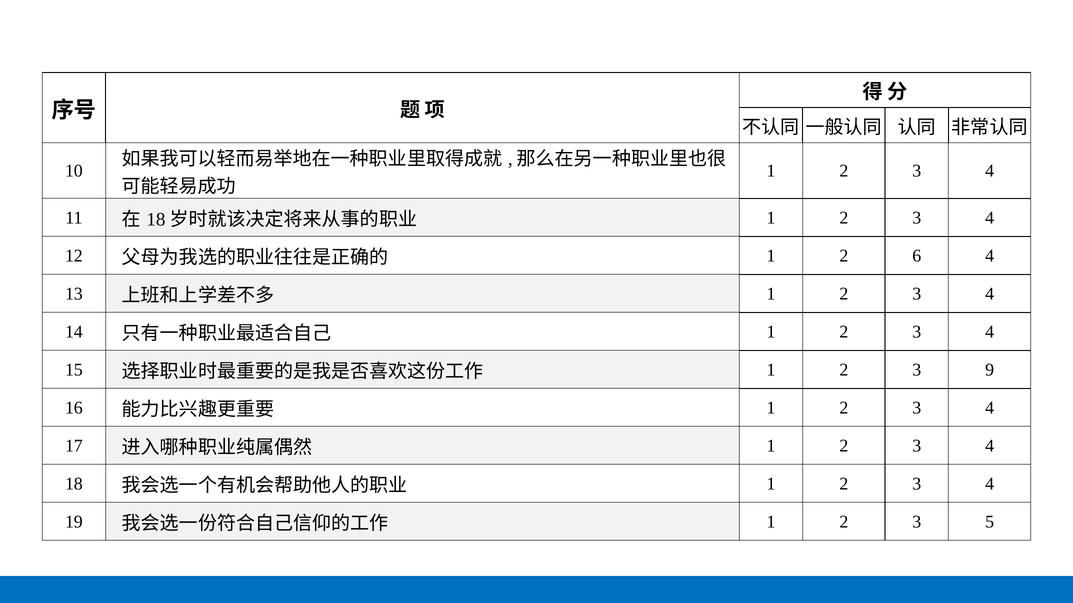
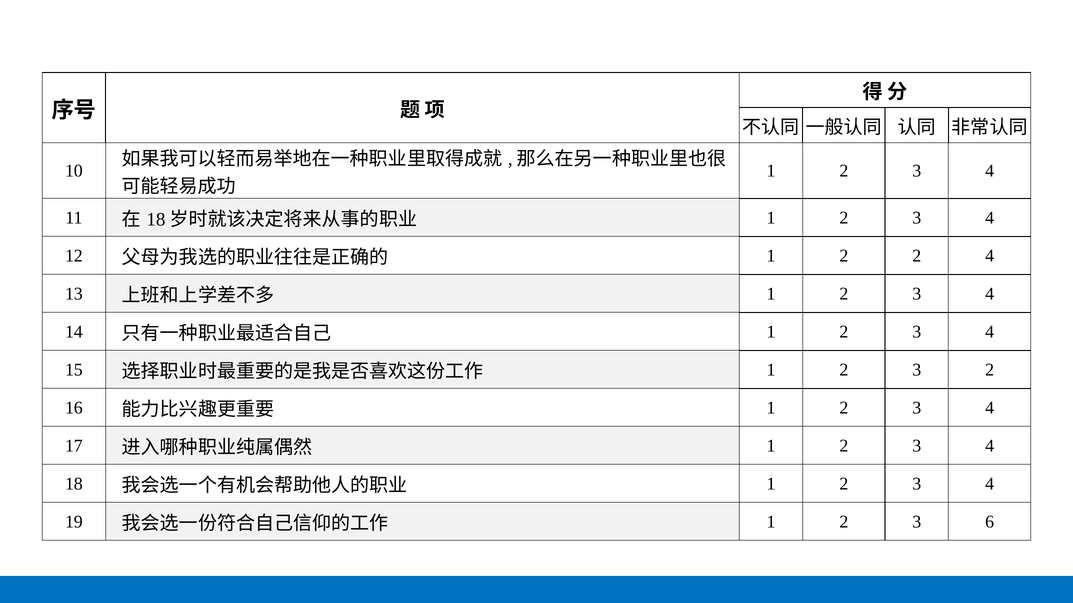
2 6: 6 -> 2 (917, 256)
3 9: 9 -> 2 (990, 370)
5: 5 -> 6 (990, 522)
